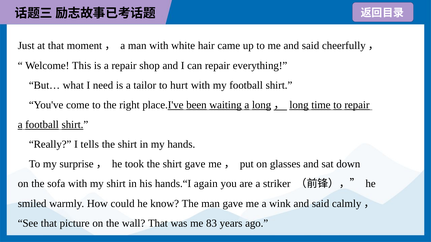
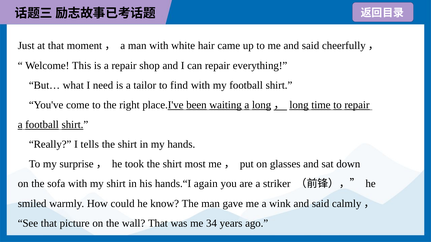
hurt: hurt -> find (179, 85)
shirt gave: gave -> most (195, 164)
83: 83 -> 34 (212, 224)
